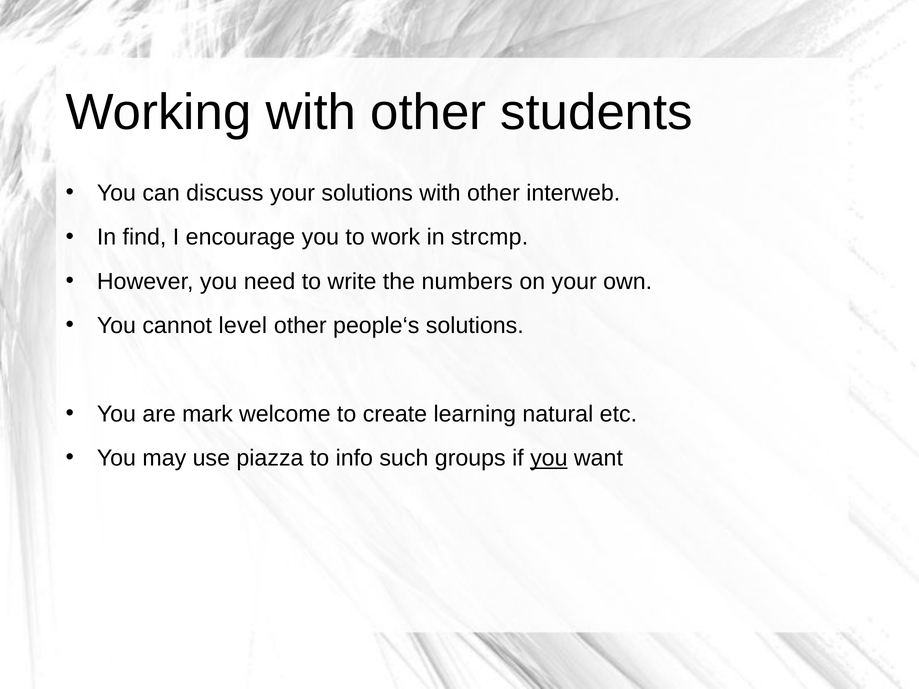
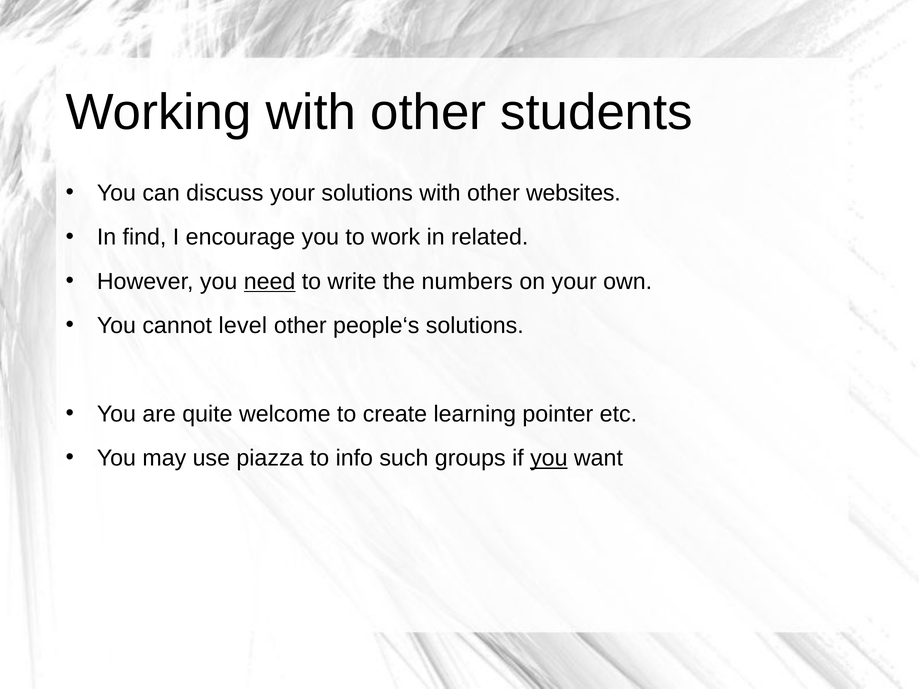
interweb: interweb -> websites (573, 193)
strcmp: strcmp -> related (490, 237)
need underline: none -> present (270, 282)
mark: mark -> quite (207, 414)
natural: natural -> pointer (558, 414)
